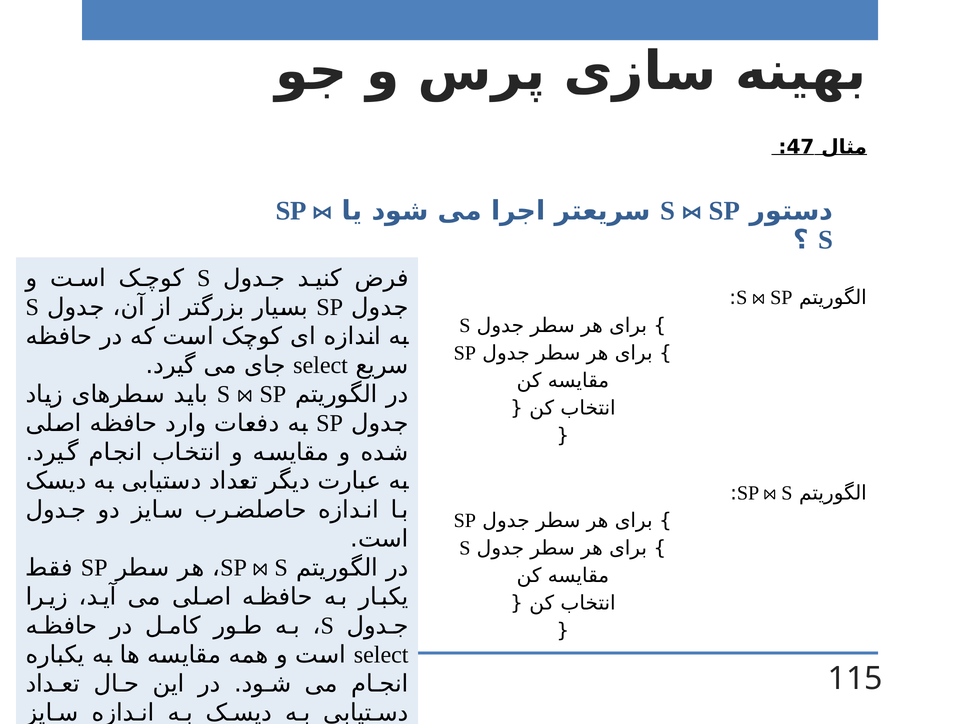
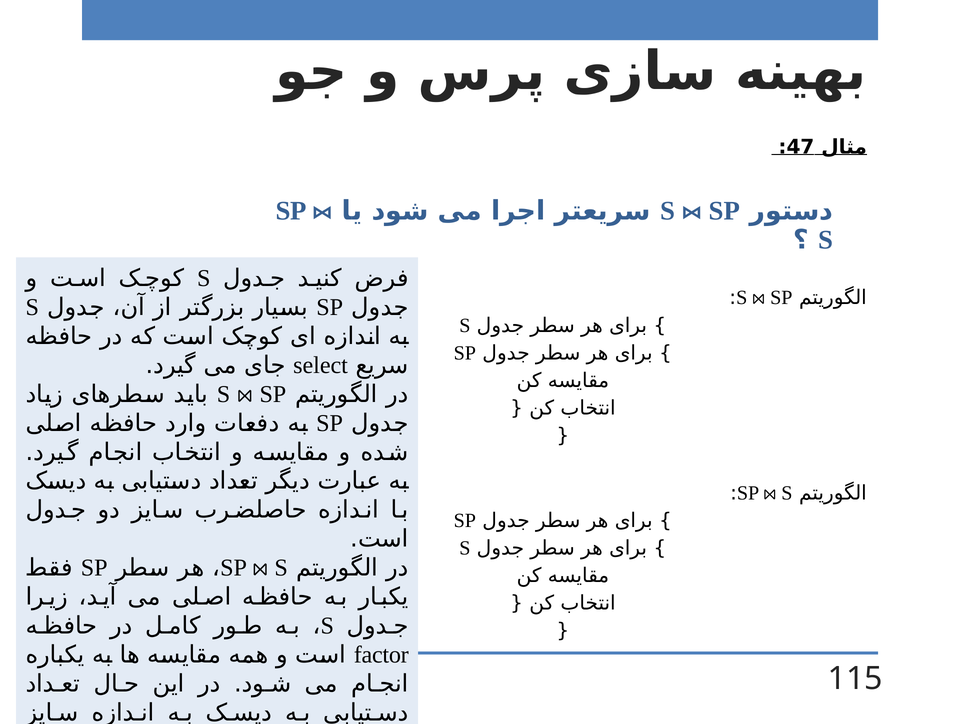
select: select -> factor (381, 655)
